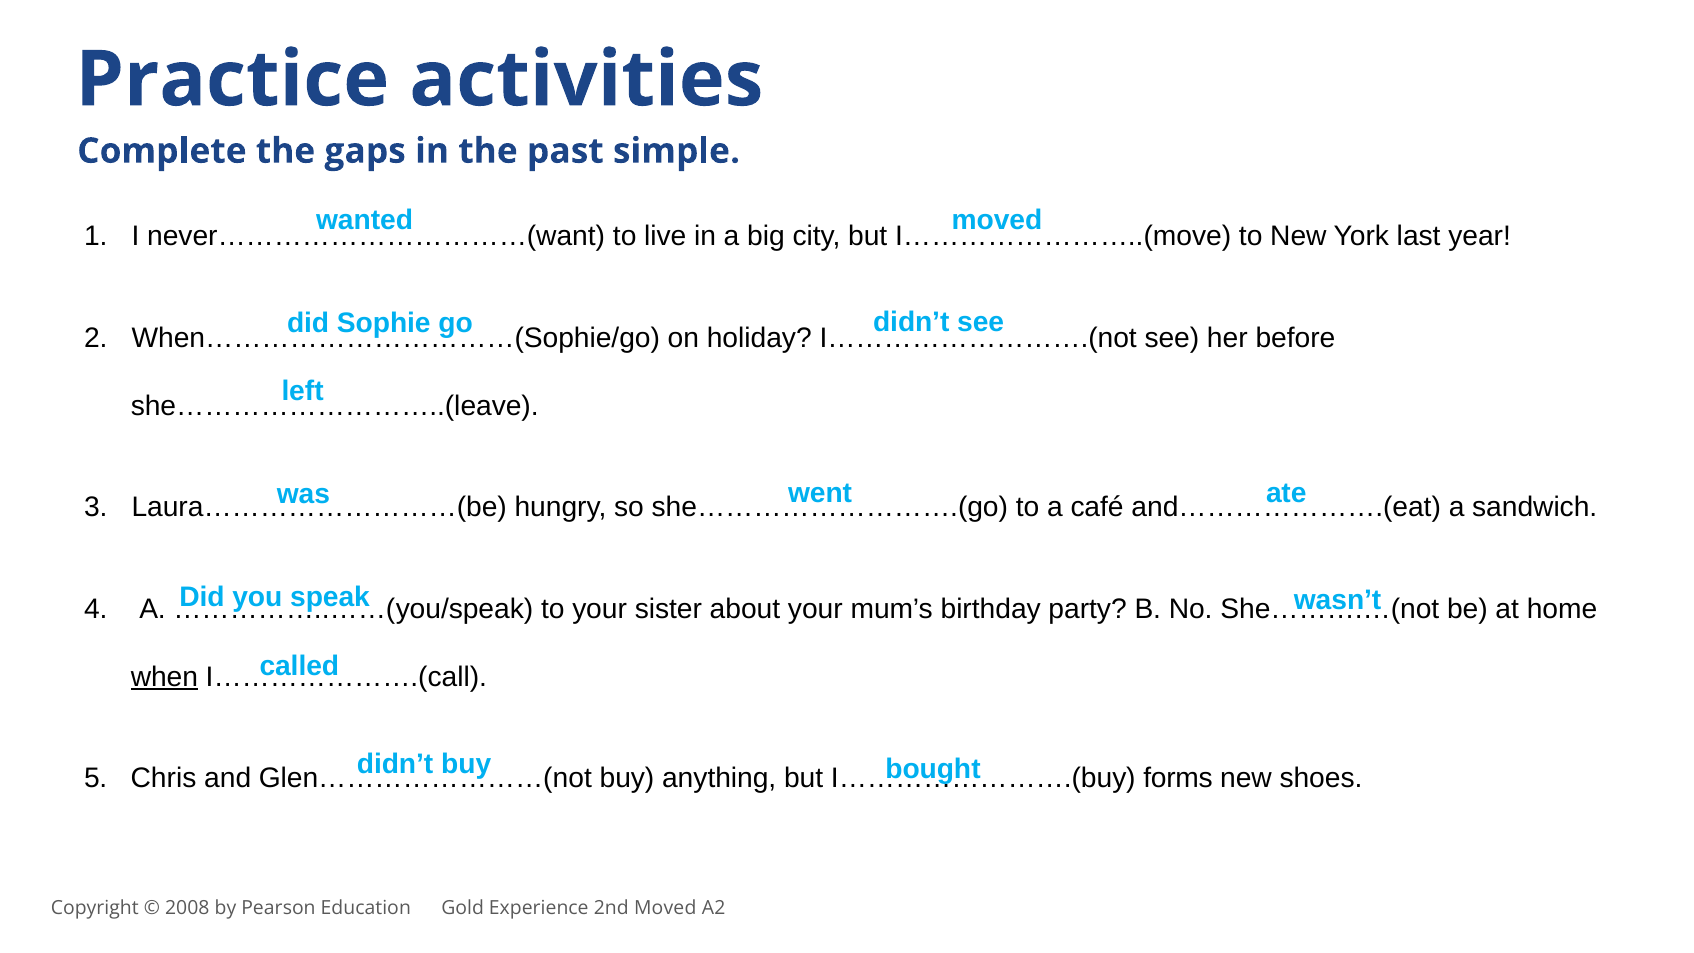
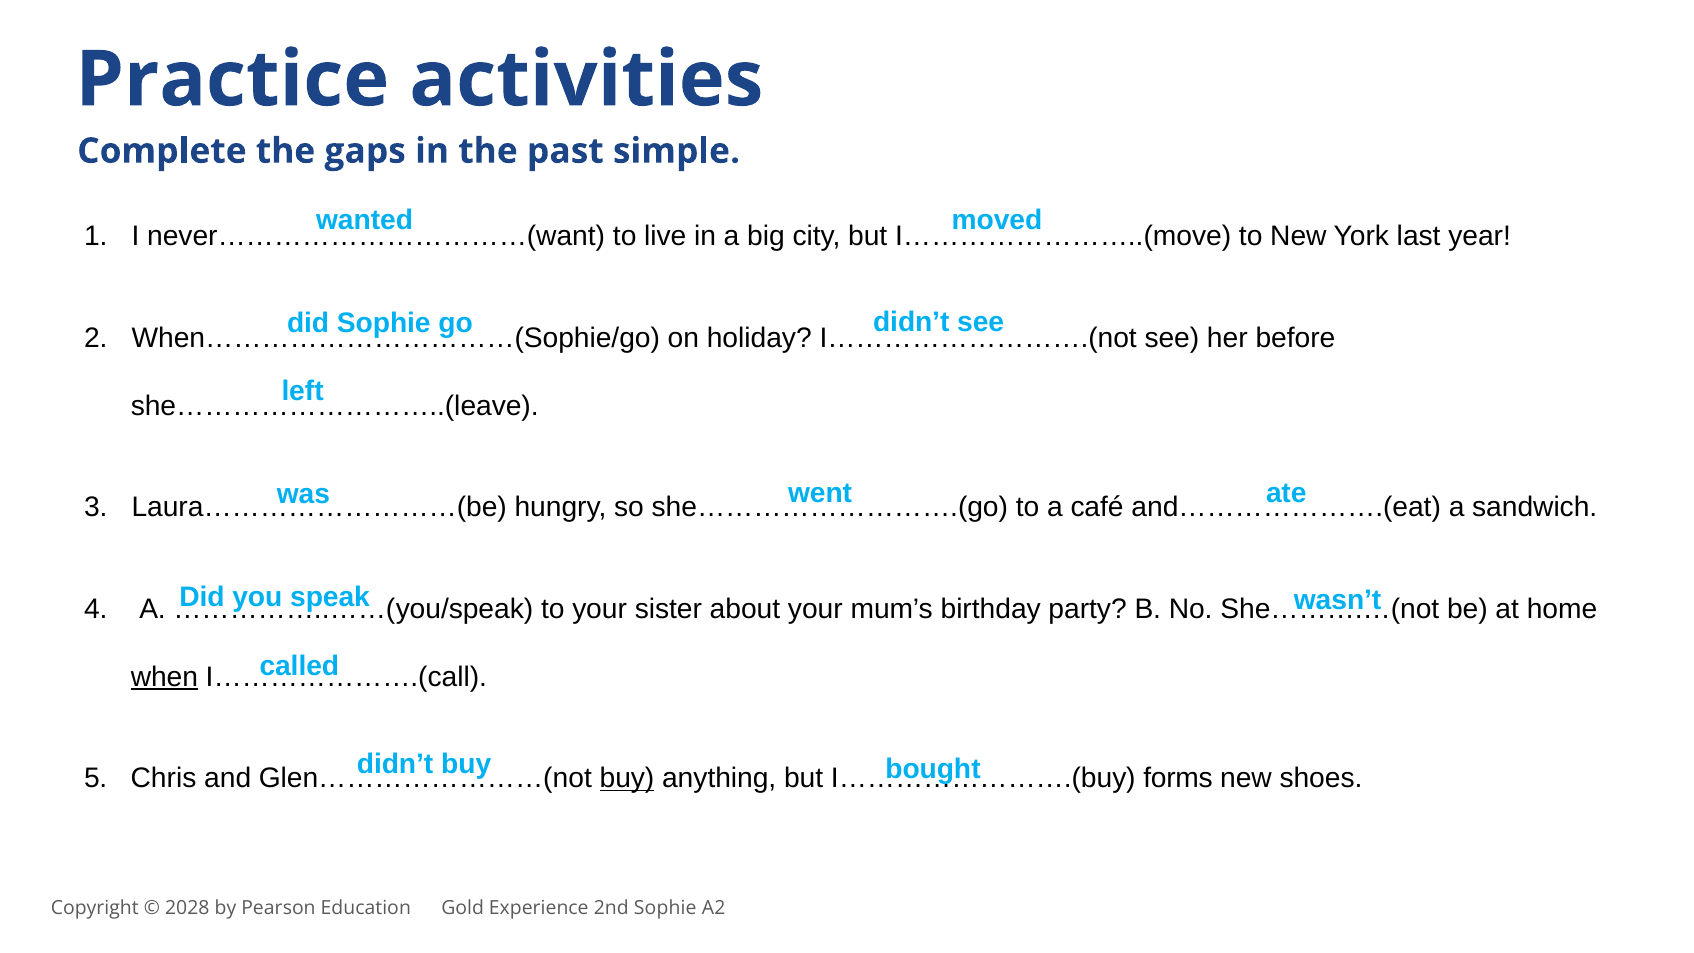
buy underline: none -> present (627, 778)
2008: 2008 -> 2028 (187, 908)
2nd Moved: Moved -> Sophie (665, 908)
